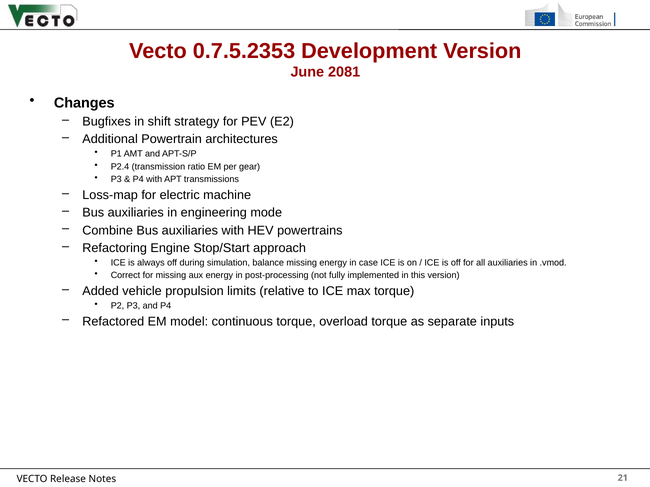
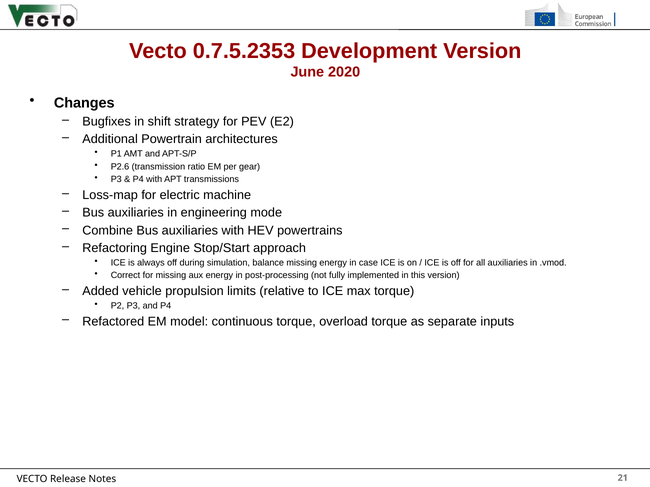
2081: 2081 -> 2020 (344, 72)
P2.4: P2.4 -> P2.6 (120, 167)
